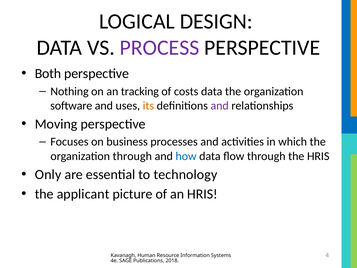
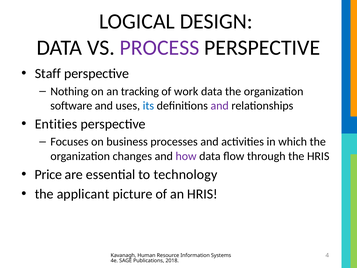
Both: Both -> Staff (48, 74)
costs: costs -> work (186, 91)
its colour: orange -> blue (148, 106)
Moving: Moving -> Entities (56, 124)
organization through: through -> changes (132, 156)
how colour: blue -> purple (186, 156)
Only: Only -> Price (48, 174)
